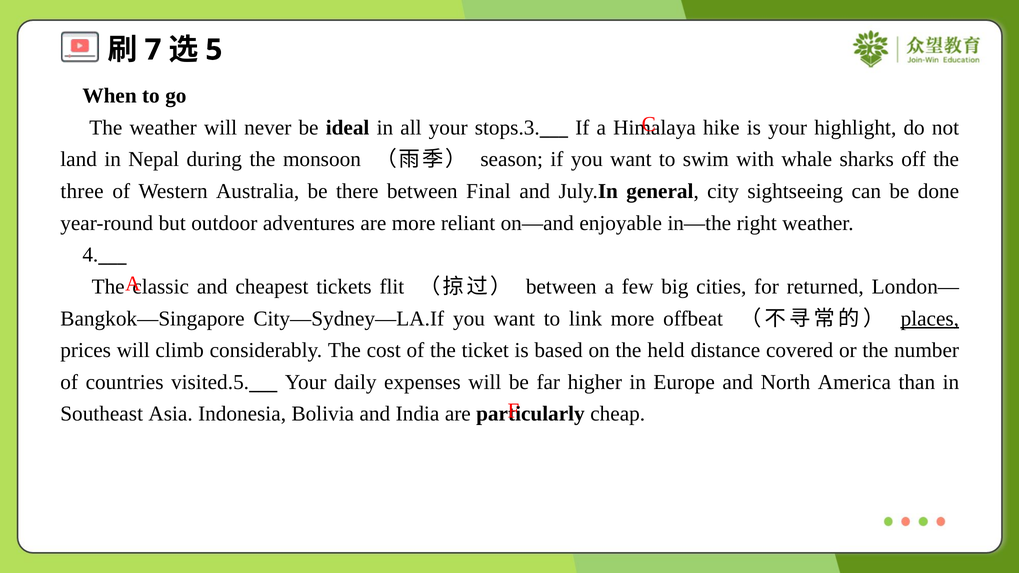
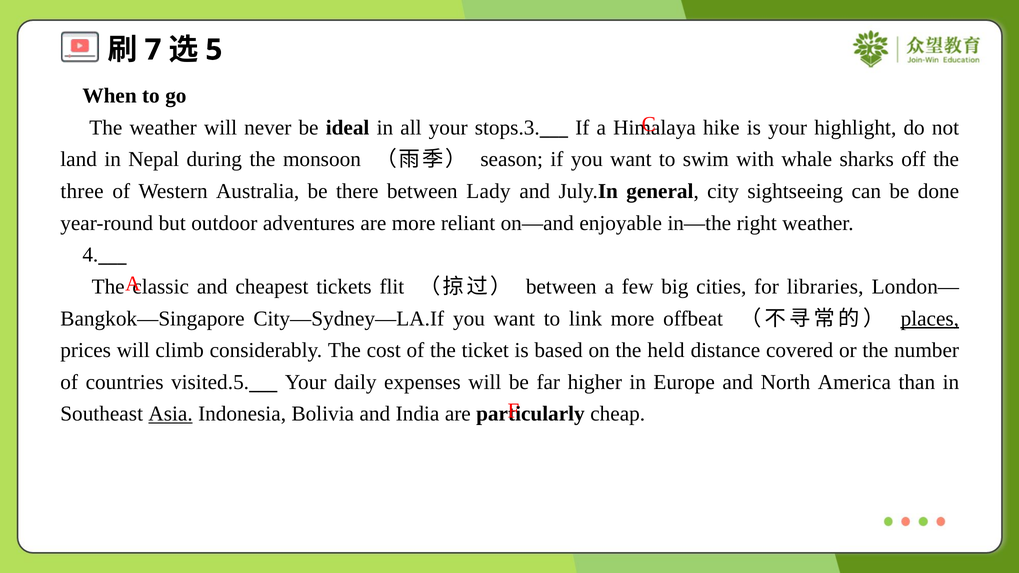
Final: Final -> Lady (488, 191)
returned: returned -> libraries (825, 287)
Asia underline: none -> present (171, 414)
